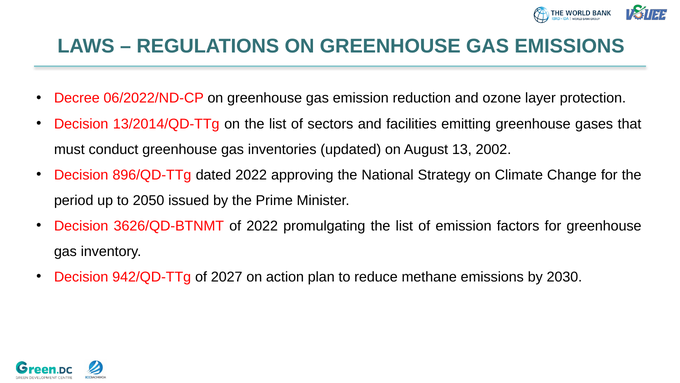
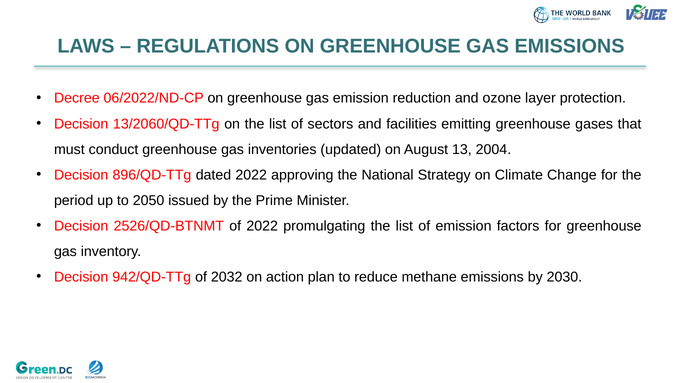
13/2014/QD-TTg: 13/2014/QD-TTg -> 13/2060/QD-TTg (166, 124)
2002: 2002 -> 2004 (493, 149)
3626/QD-BTNMT: 3626/QD-BTNMT -> 2526/QD-BTNMT (169, 226)
2027: 2027 -> 2032 (227, 277)
